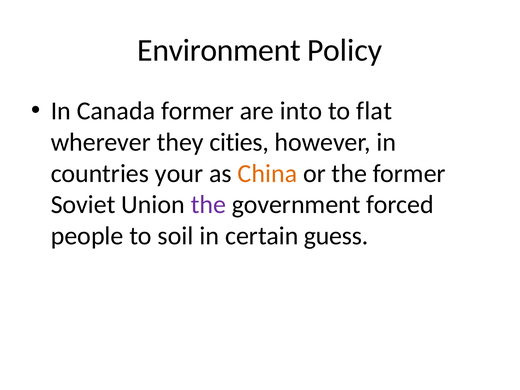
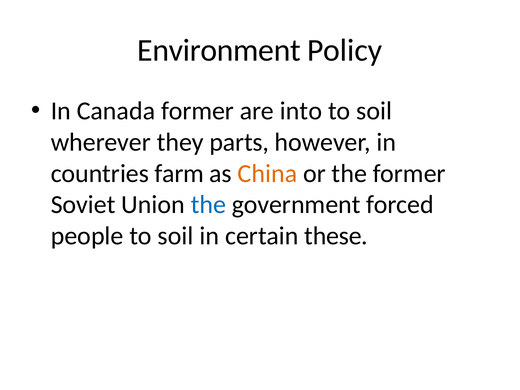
flat: flat -> soil (374, 111)
cities: cities -> parts (239, 142)
your: your -> farm (179, 173)
the colour: purple -> blue (208, 205)
guess: guess -> these (336, 236)
